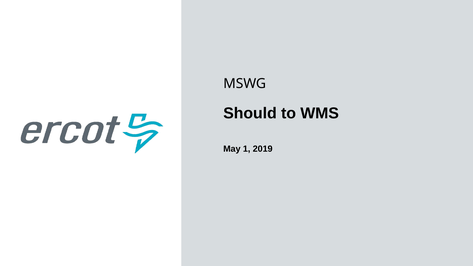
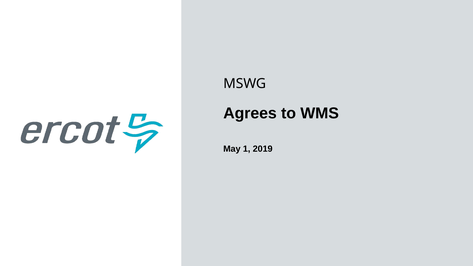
Should: Should -> Agrees (250, 113)
